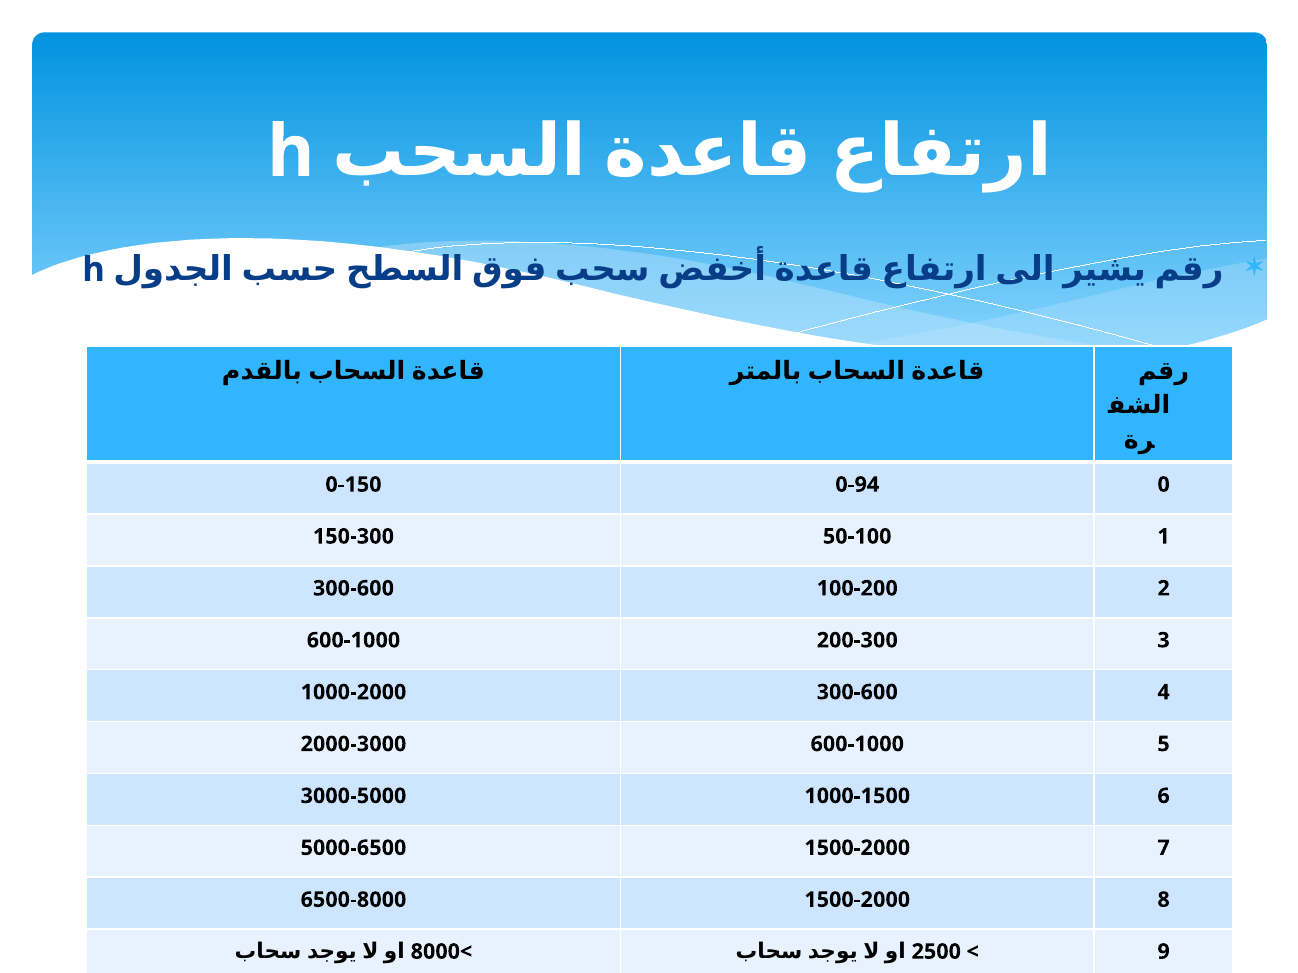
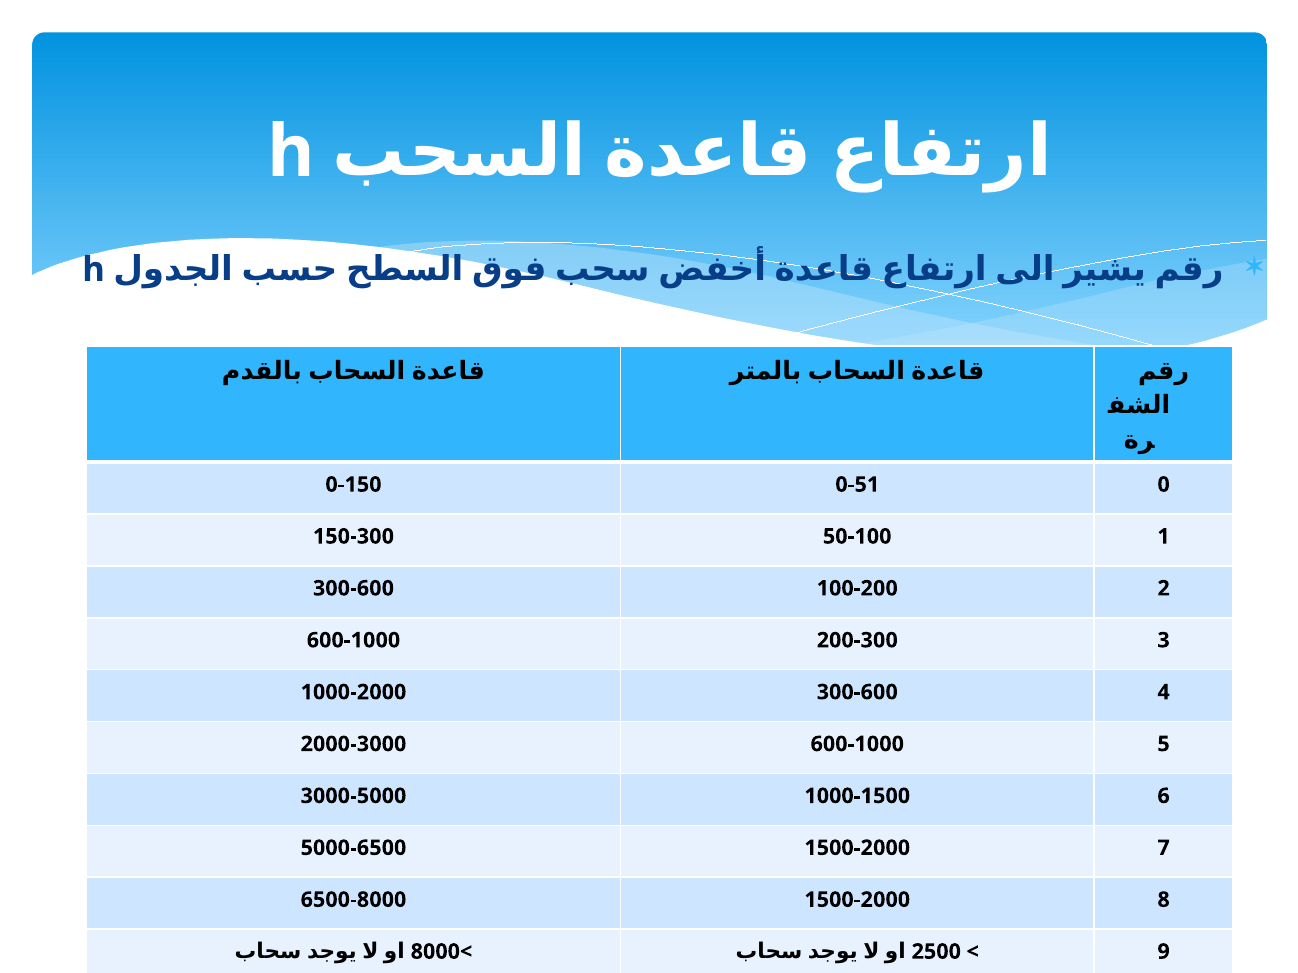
0-94: 0-94 -> 0-51 (857, 485)
